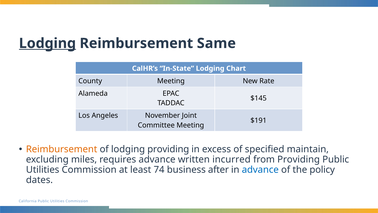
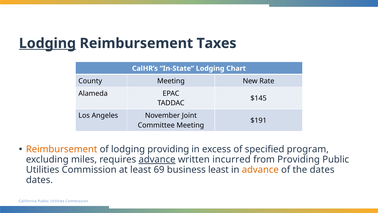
Same: Same -> Taxes (217, 43)
maintain: maintain -> program (308, 149)
advance underline: none -> present (157, 159)
74: 74 -> 69 (159, 169)
business after: after -> least (218, 169)
advance colour: blue -> orange (260, 169)
the policy: policy -> dates (322, 169)
